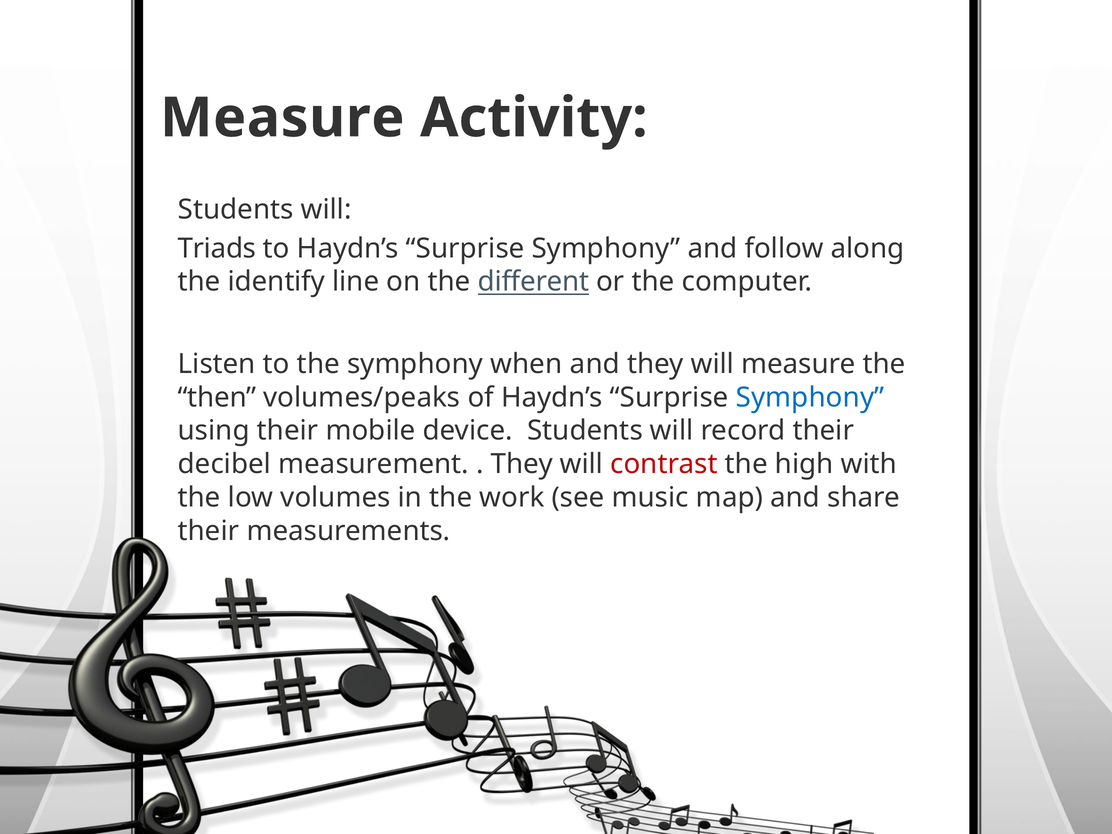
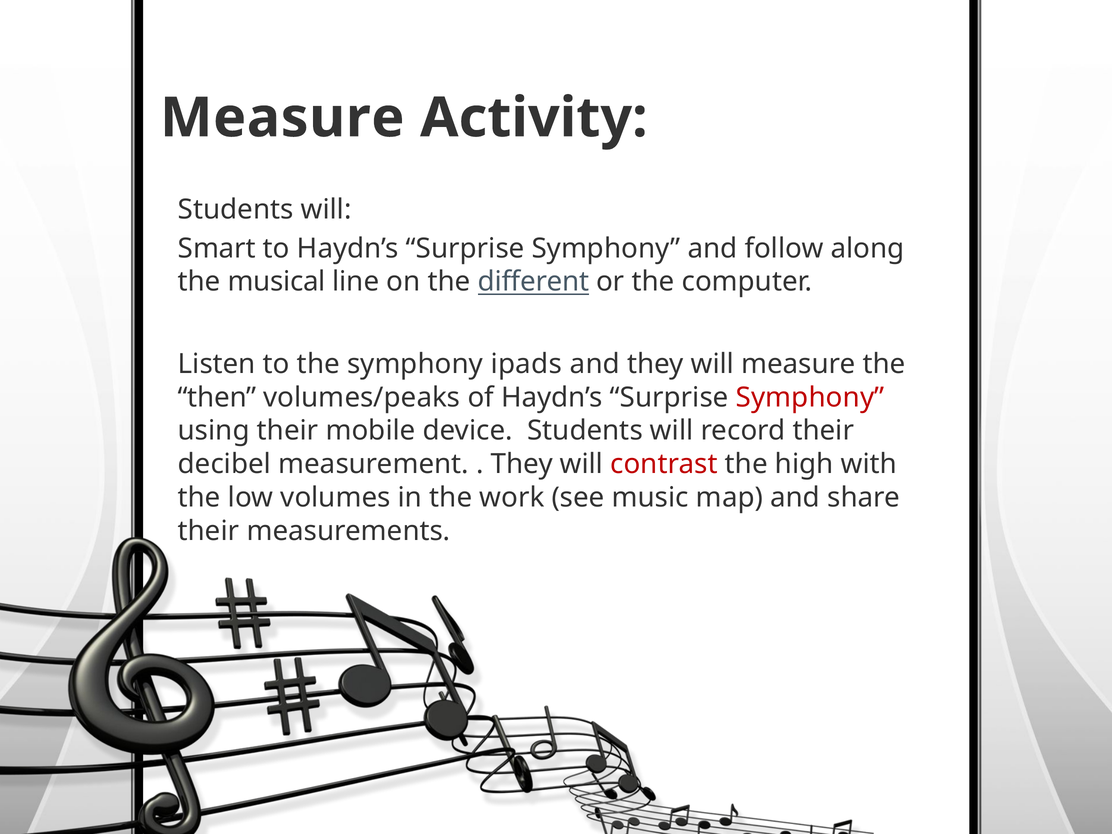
Triads: Triads -> Smart (217, 248)
identify: identify -> musical (277, 282)
when: when -> ipads (526, 364)
Symphony colour: blue -> red (810, 397)
